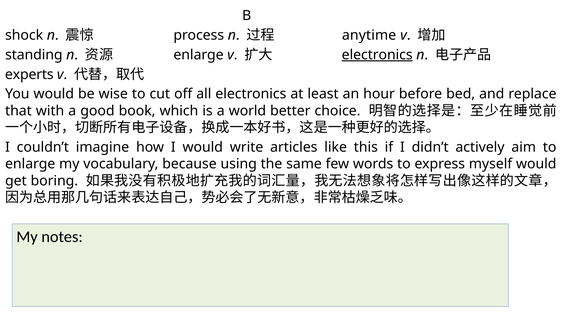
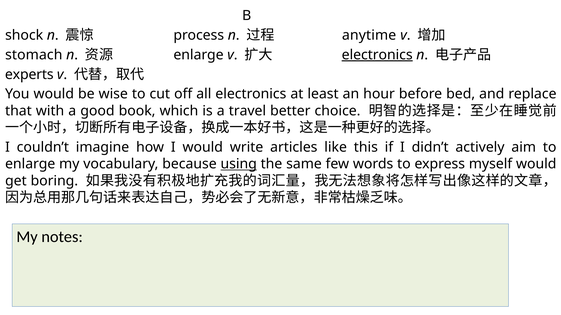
standing: standing -> stomach (34, 55)
world: world -> travel (247, 111)
using underline: none -> present (239, 164)
